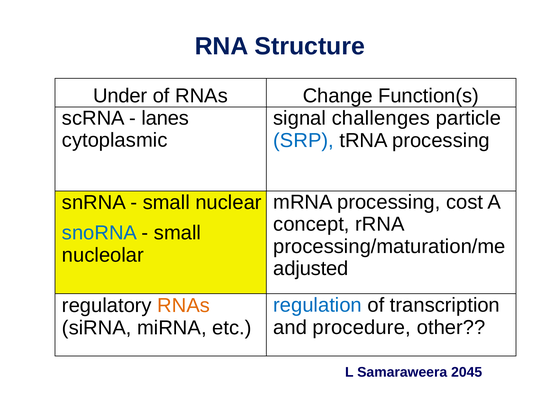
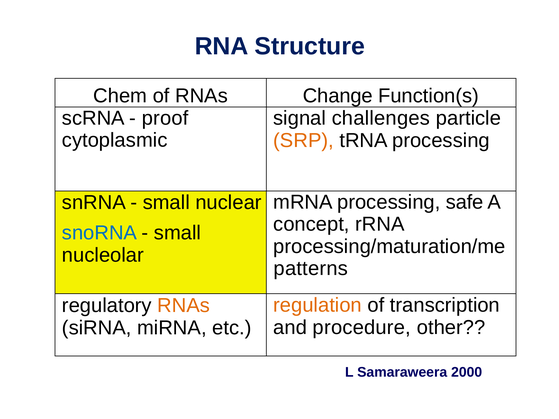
Under: Under -> Chem (120, 96)
lanes: lanes -> proof (165, 118)
SRP colour: blue -> orange (304, 141)
cost: cost -> safe (465, 202)
adjusted: adjusted -> patterns (311, 269)
regulation colour: blue -> orange (318, 305)
2045: 2045 -> 2000 (467, 372)
